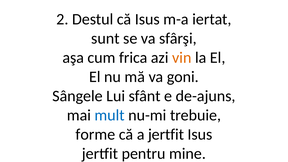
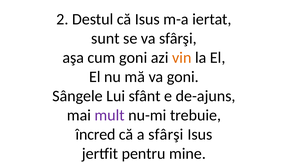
cum frica: frica -> goni (133, 58)
mult colour: blue -> purple (110, 115)
forme: forme -> încred (96, 134)
a jertfit: jertfit -> sfârşi (166, 134)
